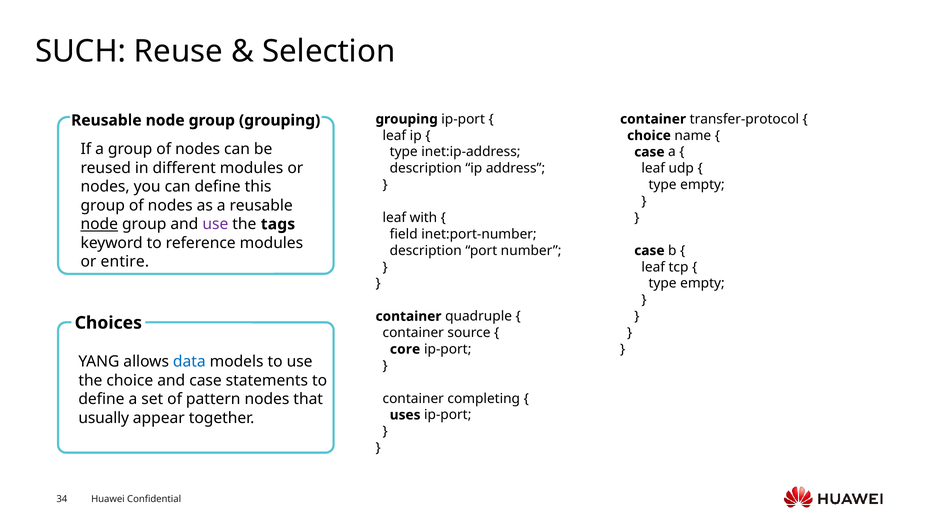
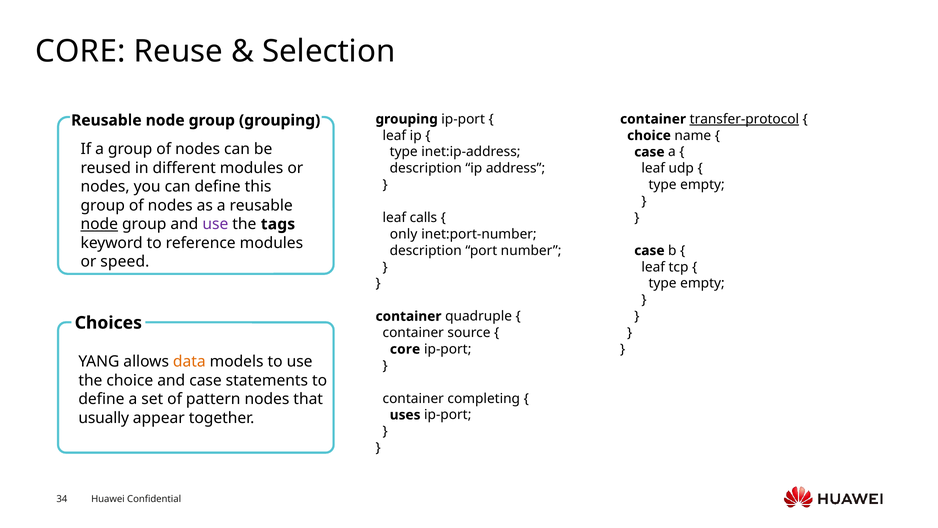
SUCH: SUCH -> CORE (80, 51)
transfer-protocol underline: none -> present (744, 119)
with: with -> calls (423, 218)
field: field -> only (404, 234)
entire: entire -> speed (125, 261)
data colour: blue -> orange (189, 361)
